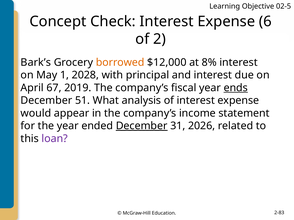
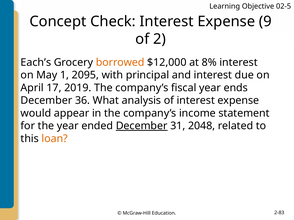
6: 6 -> 9 (265, 22)
Bark’s: Bark’s -> Each’s (36, 62)
2028: 2028 -> 2095 (85, 75)
67: 67 -> 17 (54, 88)
ends underline: present -> none (236, 88)
51: 51 -> 36 (83, 101)
2026: 2026 -> 2048 (202, 126)
loan colour: purple -> orange (55, 139)
